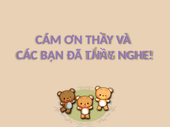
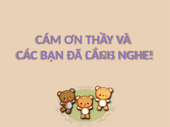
ĐÃ THẦY: THẦY -> CÁCH (100, 55)
